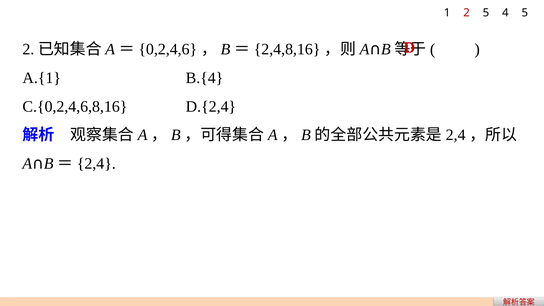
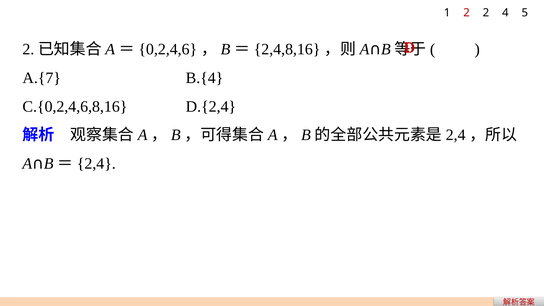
2 5: 5 -> 2 (486, 13)
A.{1: A.{1 -> A.{7 (42, 78)
